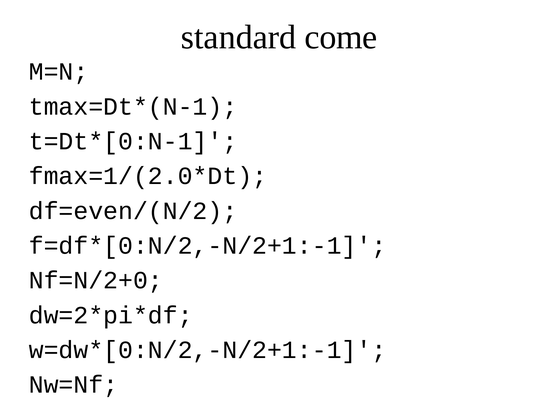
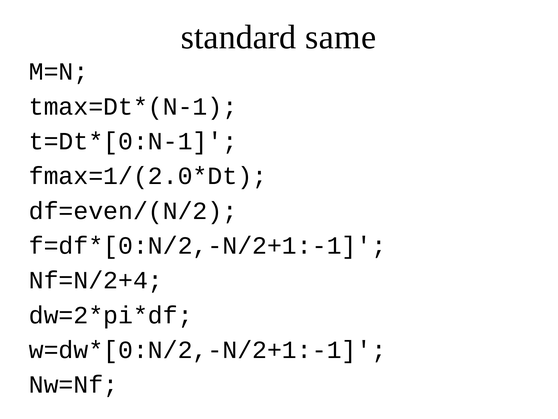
come: come -> same (341, 37)
Nf=N/2+0: Nf=N/2+0 -> Nf=N/2+4 (96, 280)
